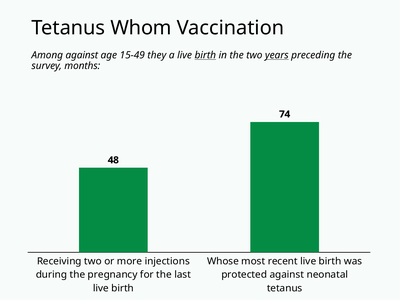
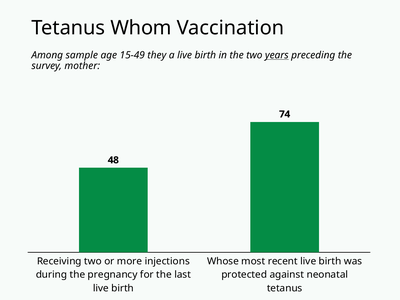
Among against: against -> sample (82, 55)
birth underline: present -> none (205, 55)
months: months -> mother (82, 66)
